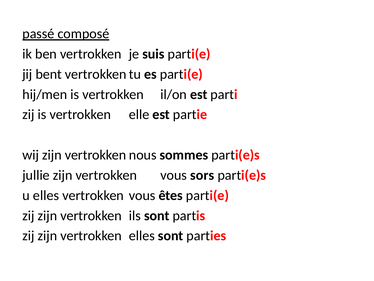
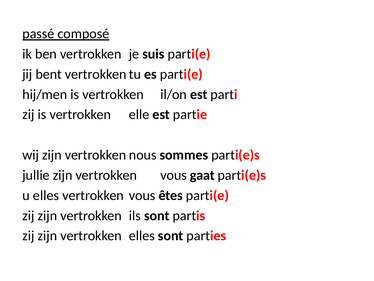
sors: sors -> gaat (202, 175)
